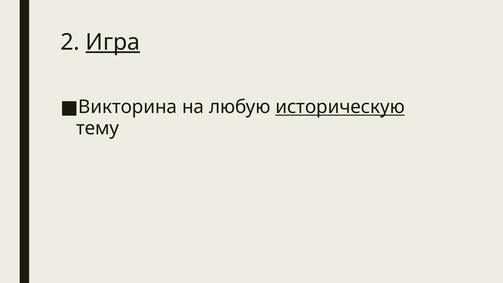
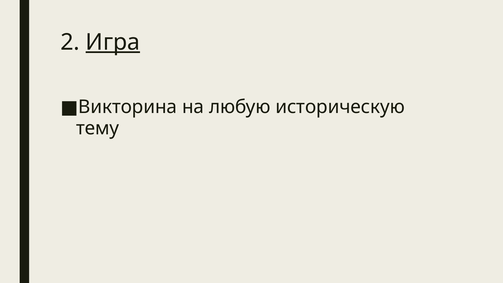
историческую underline: present -> none (340, 107)
